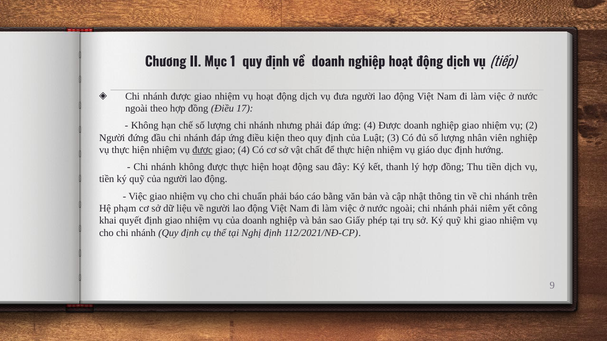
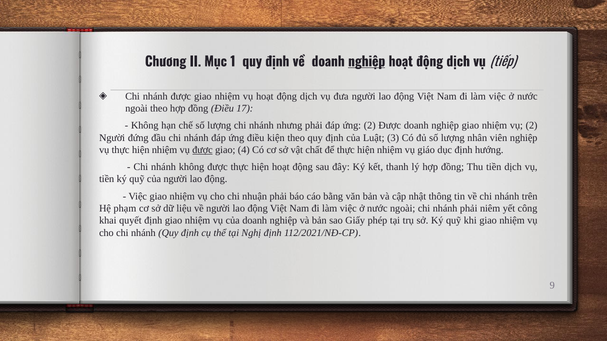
nghiệp underline: none -> present (367, 62)
ứng 4: 4 -> 2 (370, 126)
chuẩn: chuẩn -> nhuận (255, 197)
